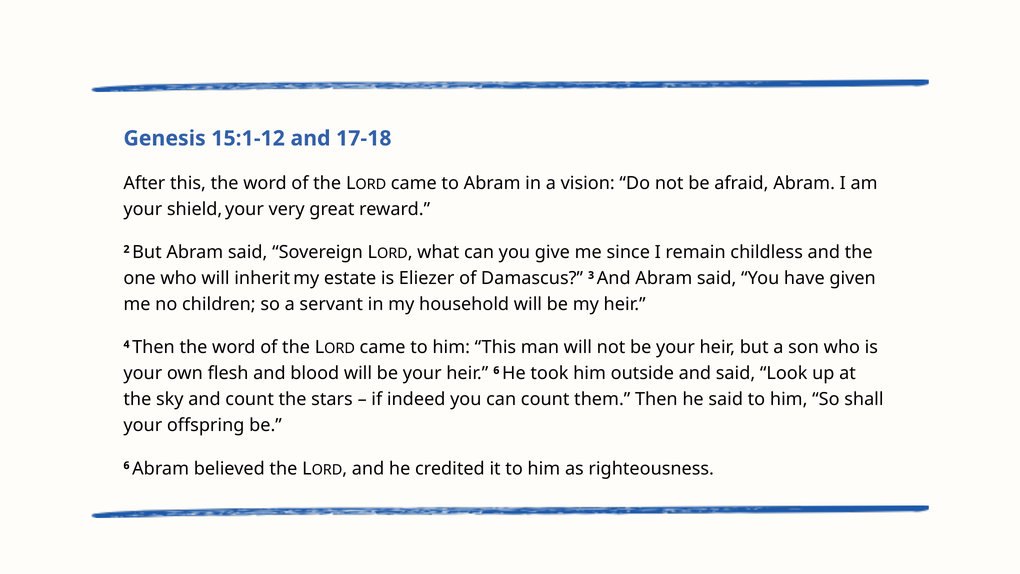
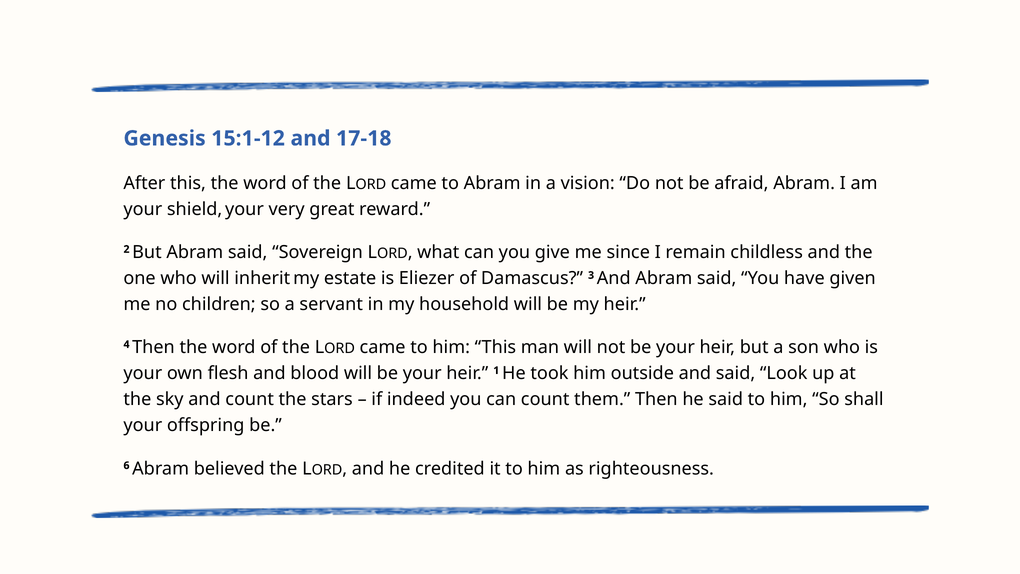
heir 6: 6 -> 1 (496, 370)
